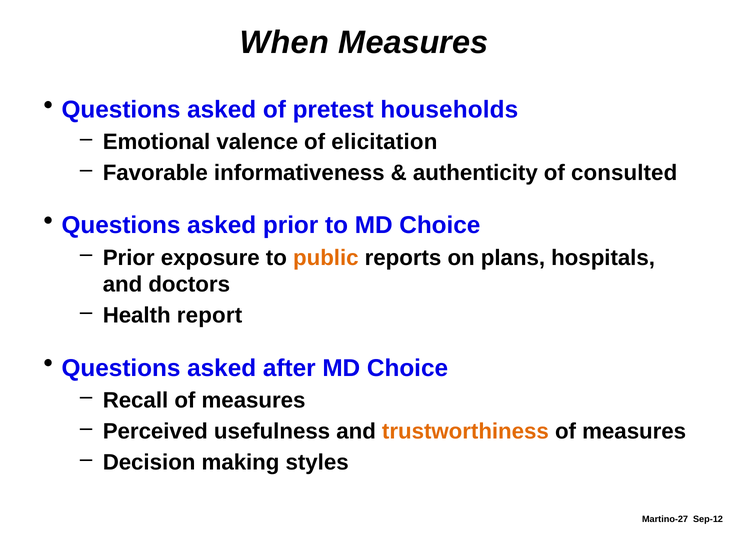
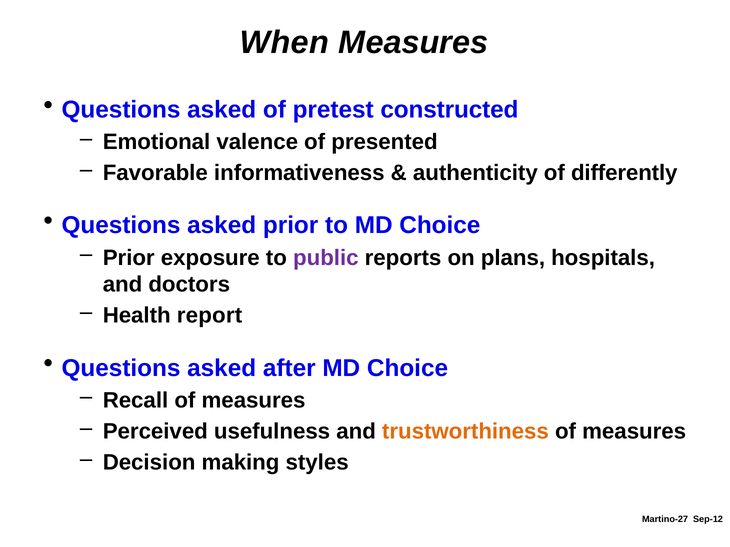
households: households -> constructed (449, 110)
elicitation: elicitation -> presented (384, 142)
consulted: consulted -> differently (624, 173)
public colour: orange -> purple (326, 258)
